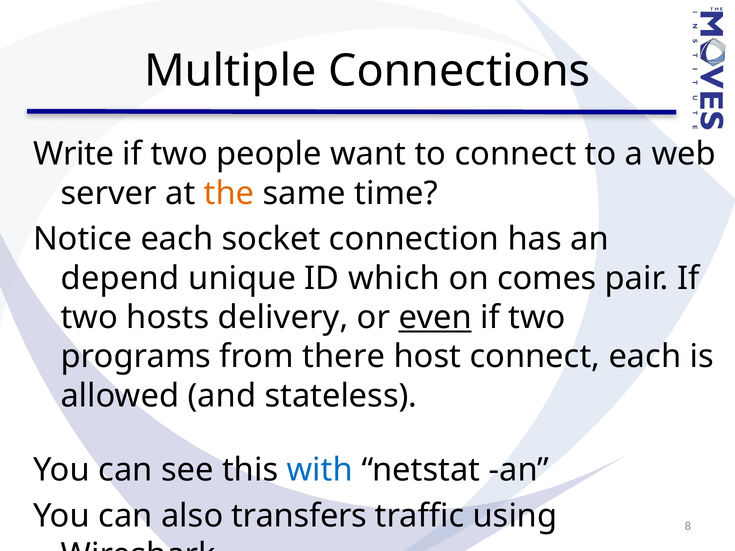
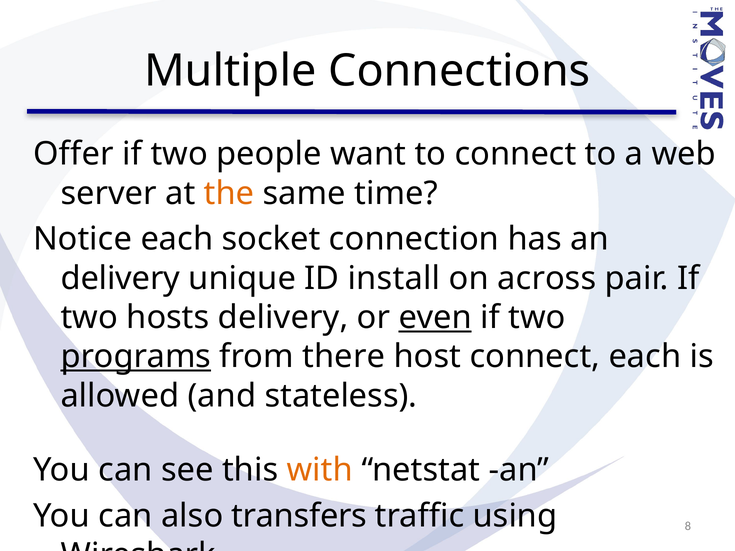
Write: Write -> Offer (73, 154)
depend: depend -> delivery (120, 278)
which: which -> install (394, 278)
comes: comes -> across (547, 278)
programs underline: none -> present (136, 357)
with colour: blue -> orange (320, 470)
